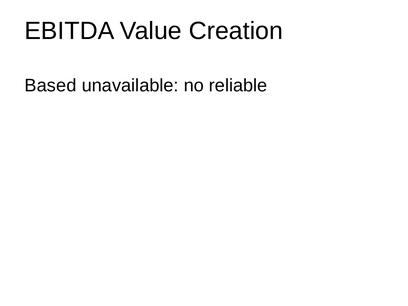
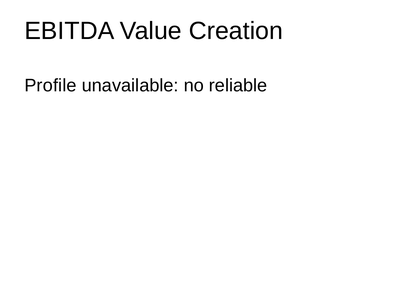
Based: Based -> Profile (51, 86)
